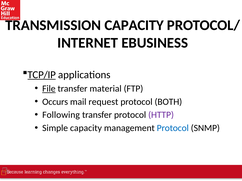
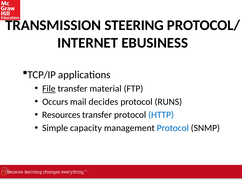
TRANSMISSION CAPACITY: CAPACITY -> STEERING (134, 25)
TCP/IP underline: present -> none (42, 75)
request: request -> decides (103, 102)
BOTH: BOTH -> RUNS (168, 102)
Following: Following -> Resources (61, 115)
HTTP colour: purple -> blue (161, 115)
